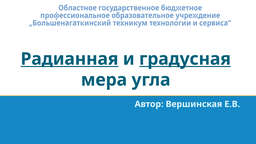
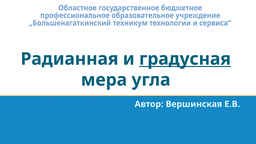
Радианная underline: present -> none (69, 59)
